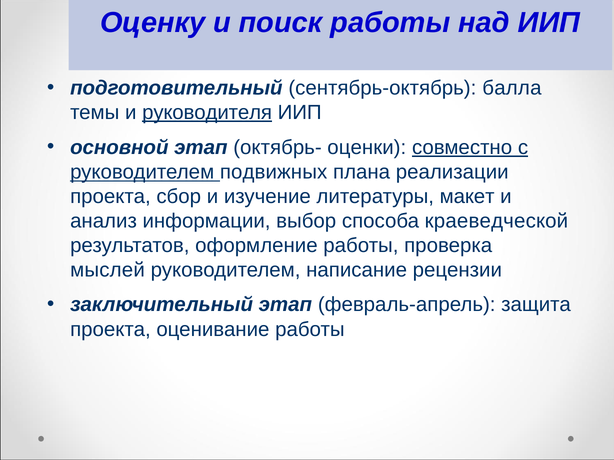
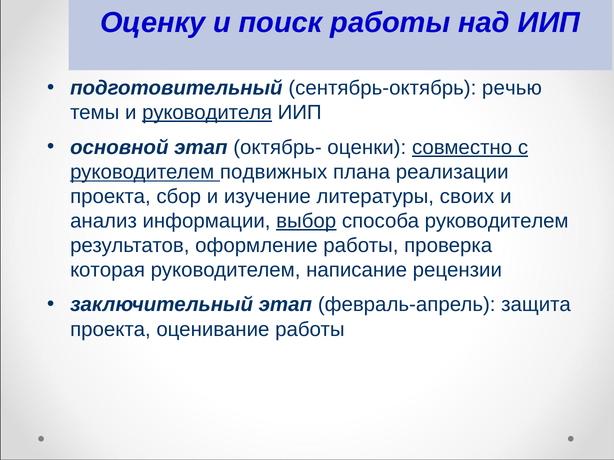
балла: балла -> речью (512, 88)
макет: макет -> своих (467, 197)
выбор underline: none -> present (306, 221)
способа краеведческой: краеведческой -> руководителем (497, 221)
мыслей: мыслей -> которая (108, 270)
